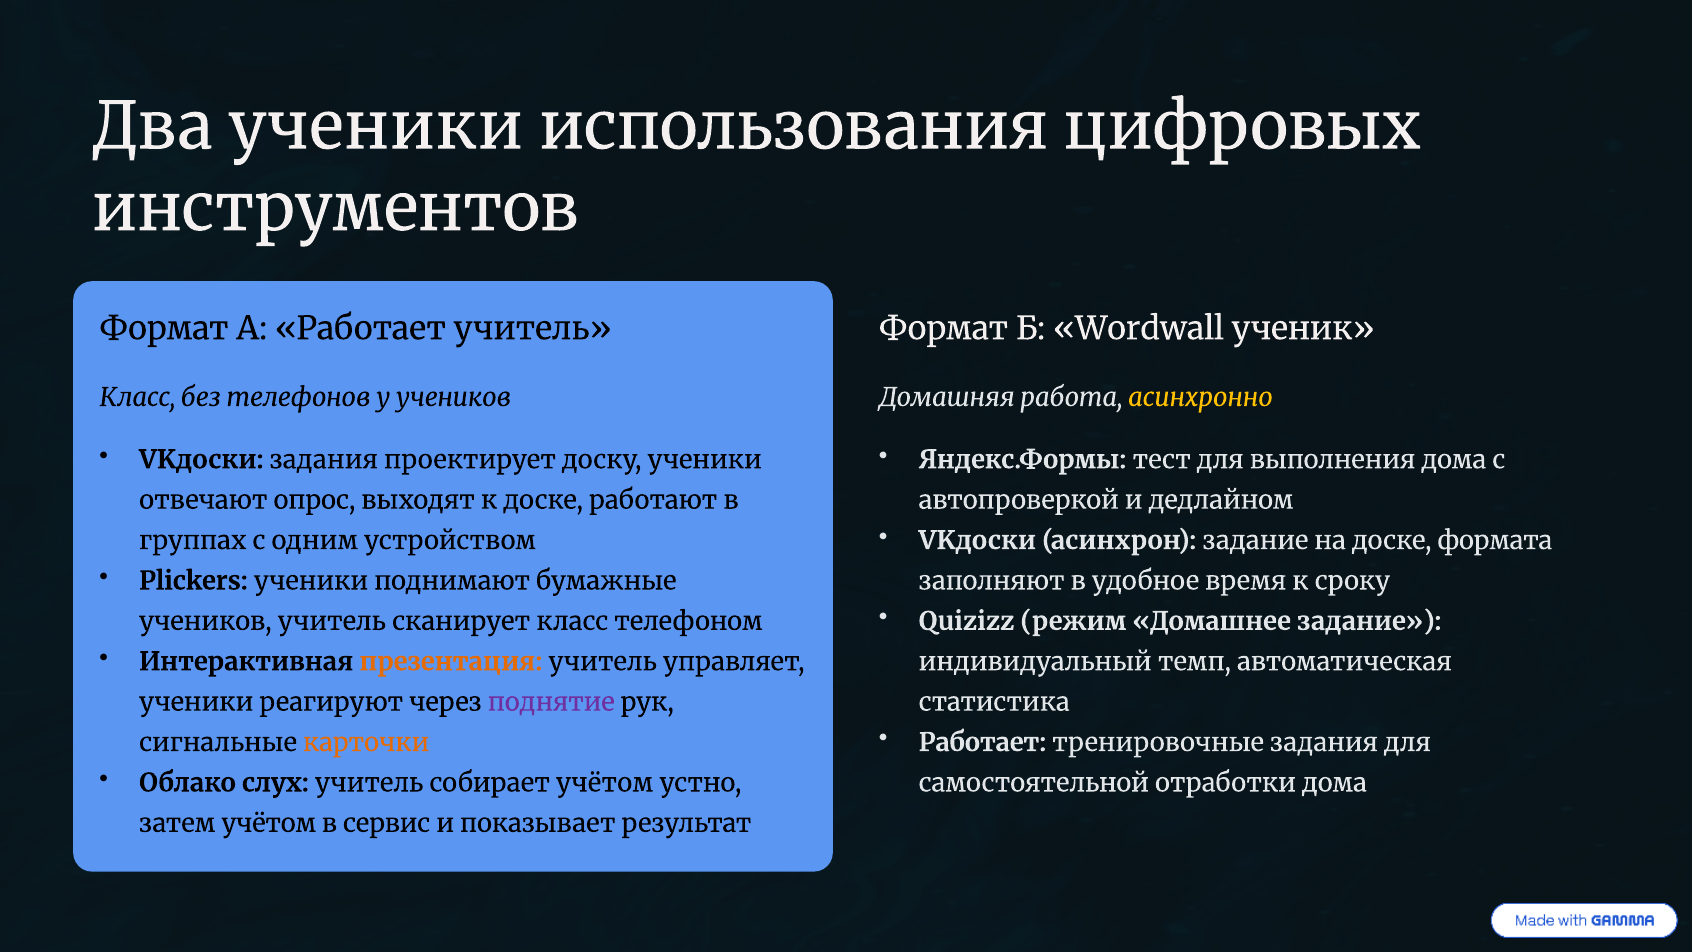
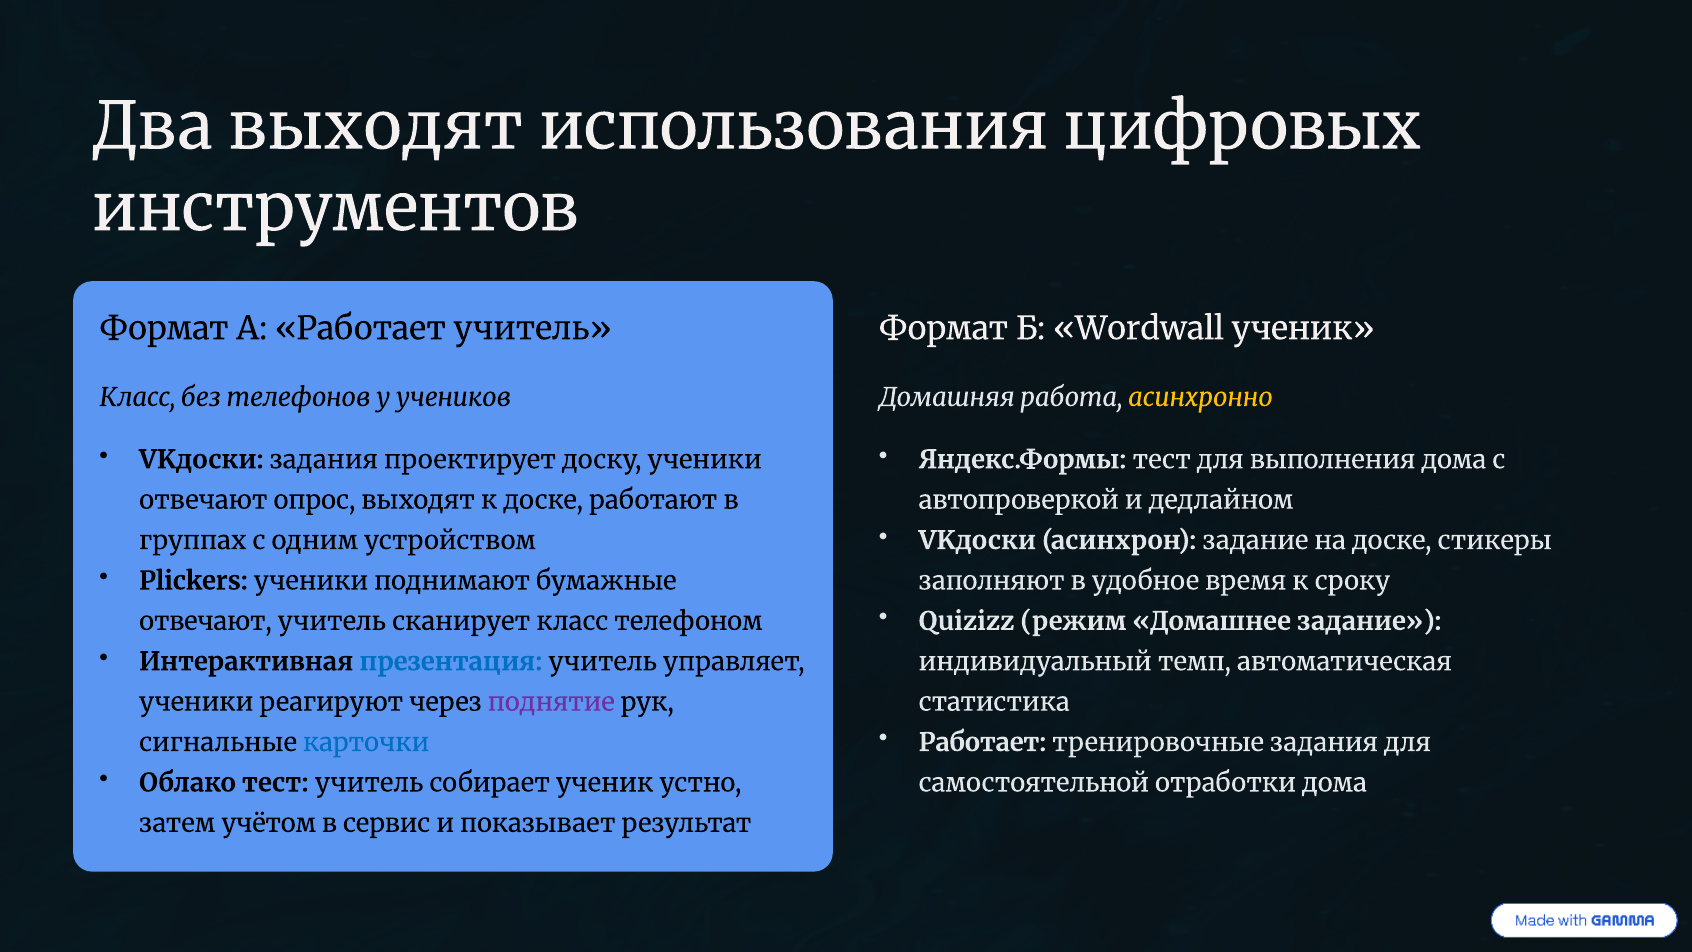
Два ученики: ученики -> выходят (376, 127)
формата: формата -> стикеры (1495, 541)
учеников: учеников -> отвечают (205, 621)
презентация colour: orange -> blue (451, 662)
карточки colour: orange -> blue (366, 742)
Облако слух: слух -> тест (275, 783)
собирает учётом: учётом -> ученик (605, 783)
